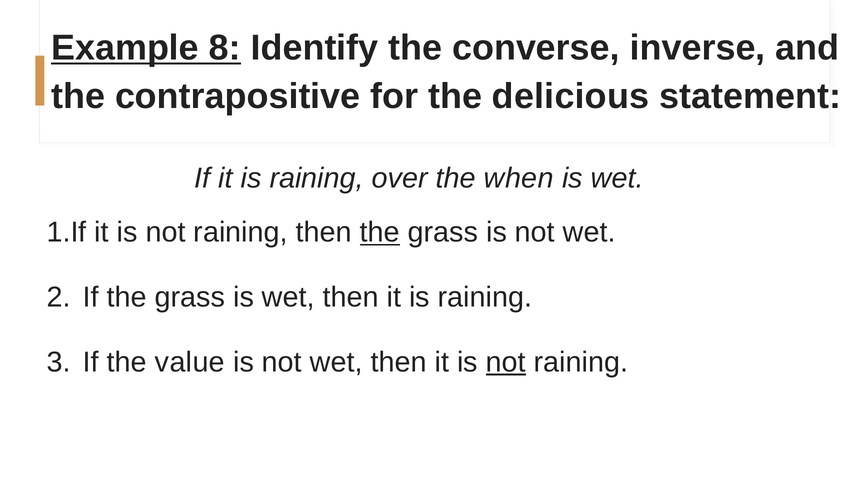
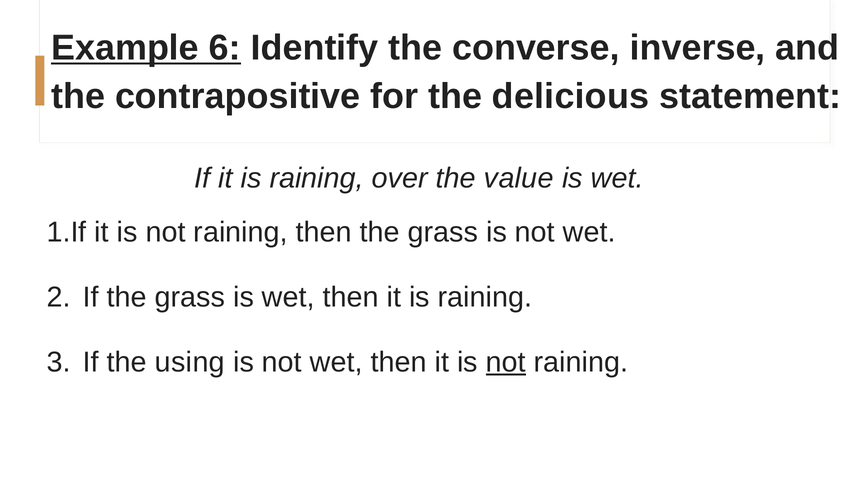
8: 8 -> 6 (225, 48)
when: when -> value (519, 178)
the underline: present -> none (380, 233)
value: value -> using (190, 363)
